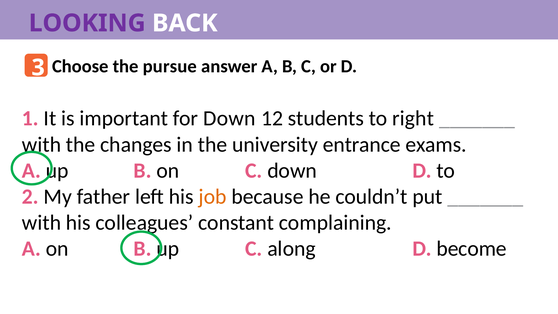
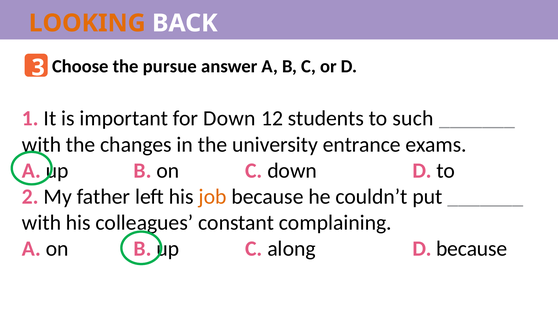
LOOKING colour: purple -> orange (87, 23)
right: right -> such (413, 118)
D become: become -> because (472, 249)
